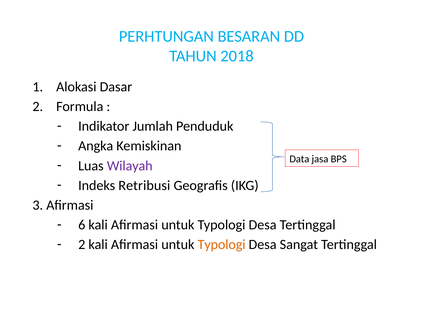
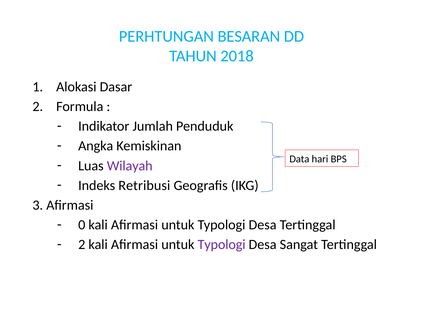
jasa: jasa -> hari (320, 159)
6: 6 -> 0 (82, 225)
Typologi colour: orange -> purple (222, 244)
